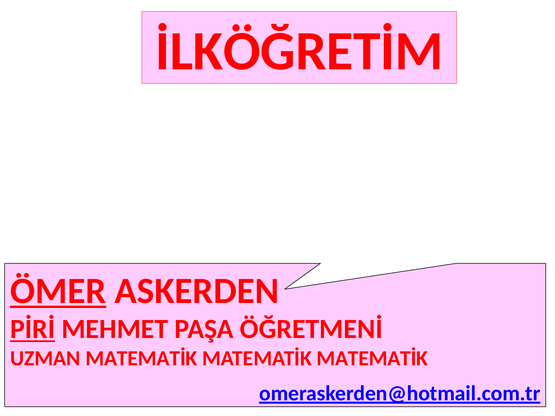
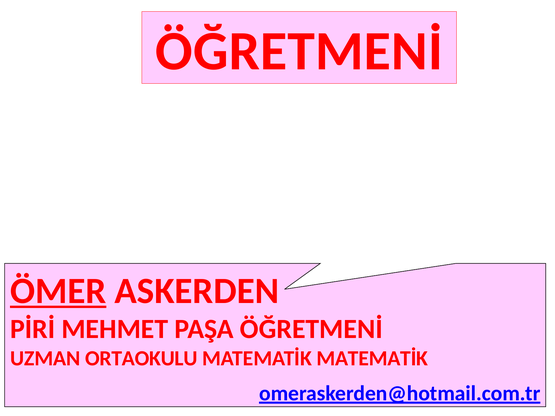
İLKÖĞRETİM: İLKÖĞRETİM -> ÖĞRETMENİ (299, 51)
PİRİ underline: present -> none (33, 329)
UZMAN MATEMATİK: MATEMATİK -> ORTAOKULU (141, 358)
